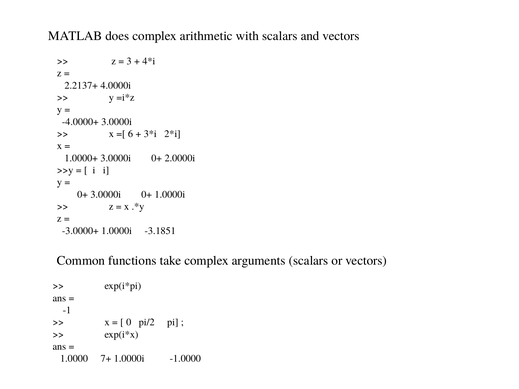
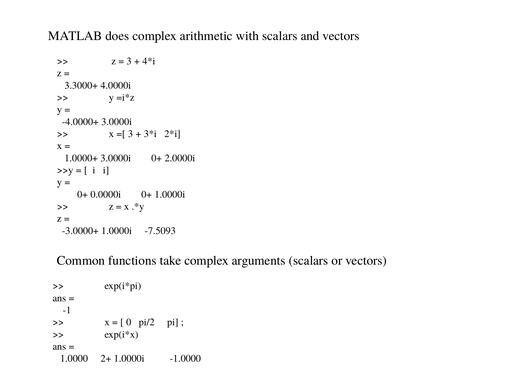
2.2137+: 2.2137+ -> 3.3000+ (81, 85)
6: 6 -> 3 (130, 134)
0+ 3.0000i: 3.0000i -> 0.0000i (106, 195)
-3.1851: -3.1851 -> -7.5093 (160, 231)
7+: 7+ -> 2+ (106, 359)
